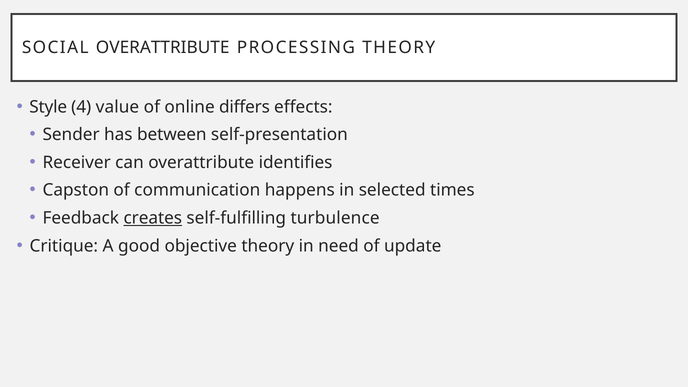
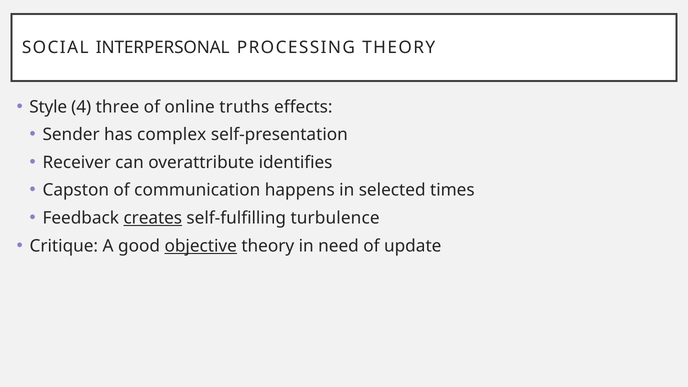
SOCIAL OVERATTRIBUTE: OVERATTRIBUTE -> INTERPERSONAL (163, 47)
value: value -> three (117, 107)
differs: differs -> truths (244, 107)
between: between -> complex (172, 135)
objective underline: none -> present (201, 246)
